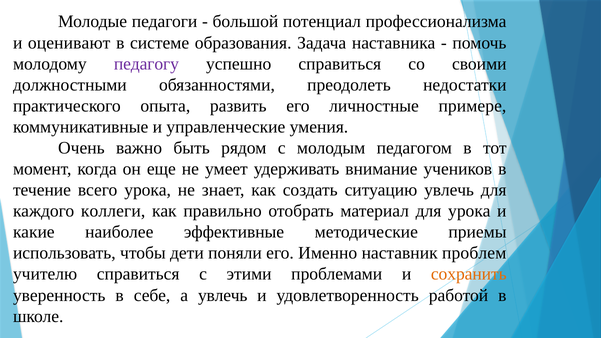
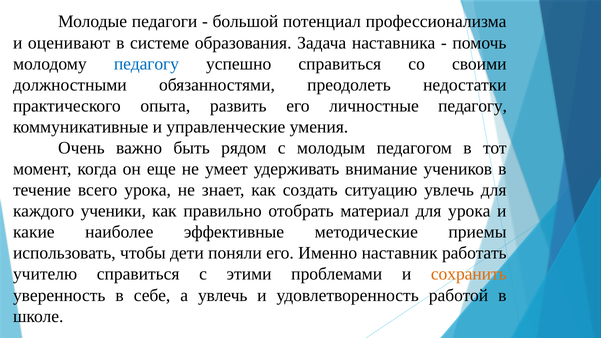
педагогу colour: purple -> blue (146, 64)
личностные примере: примере -> педагогу (473, 106)
коллеги: коллеги -> ученики (113, 211)
проблем: проблем -> работать (474, 253)
